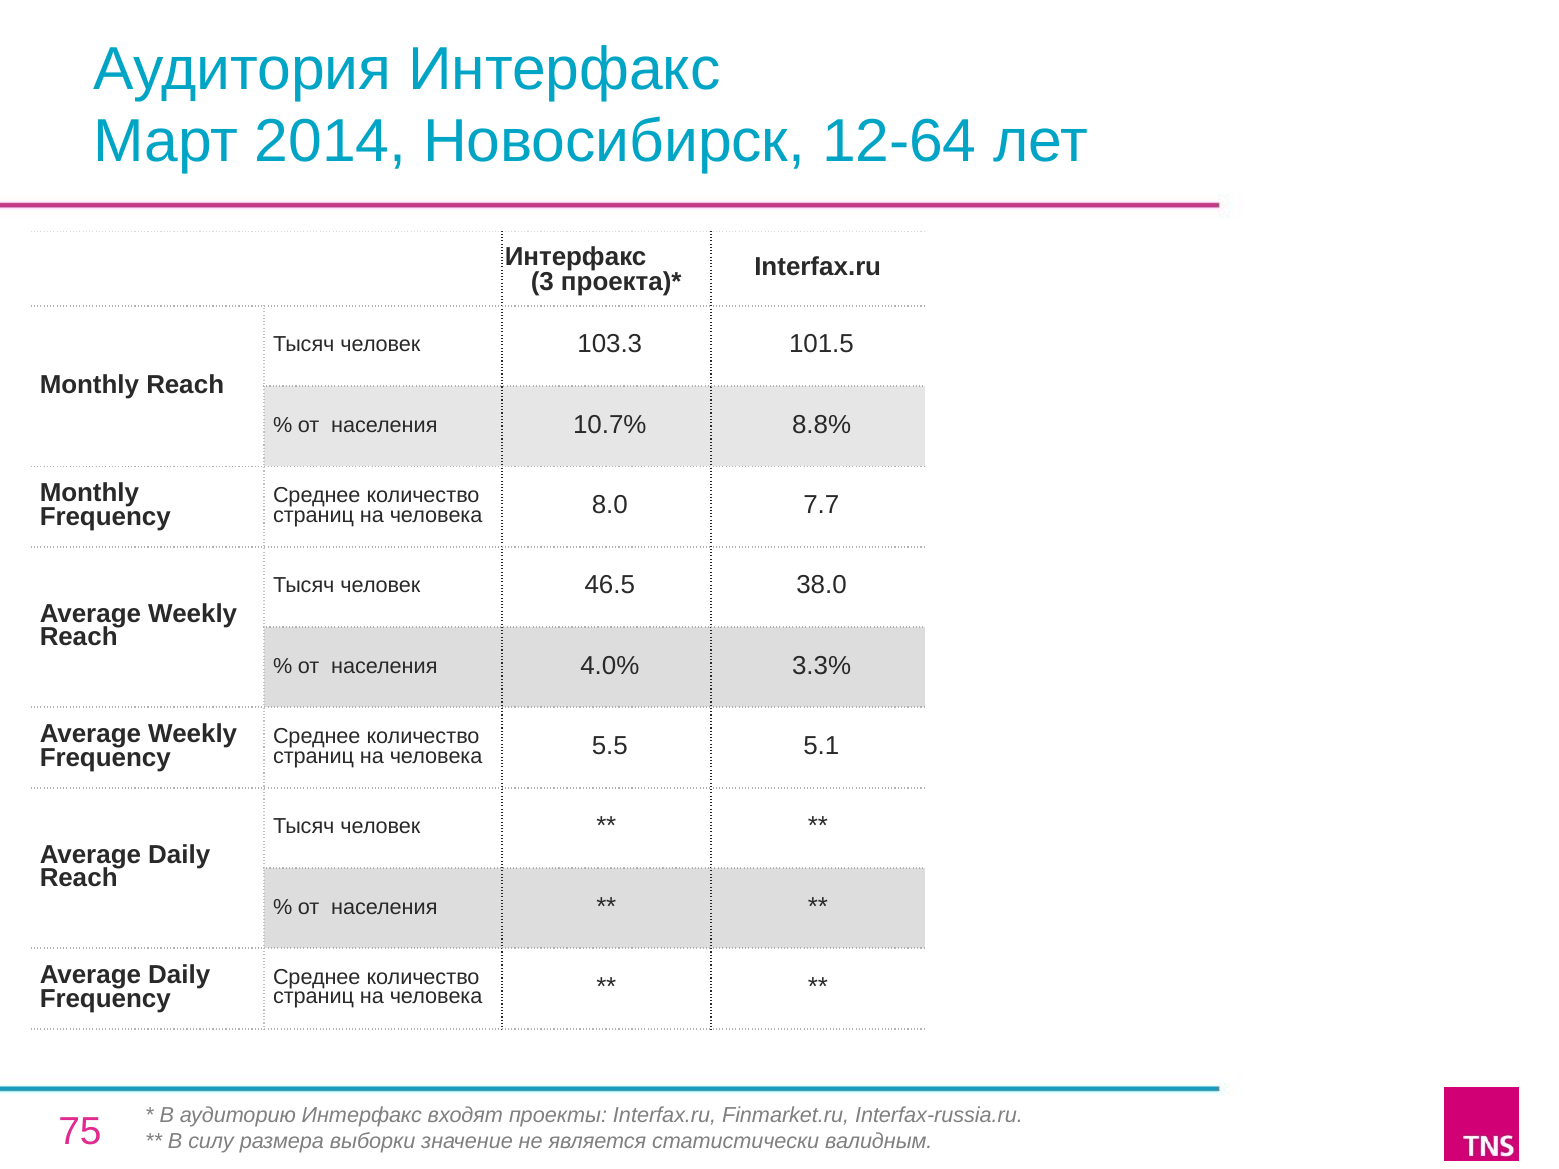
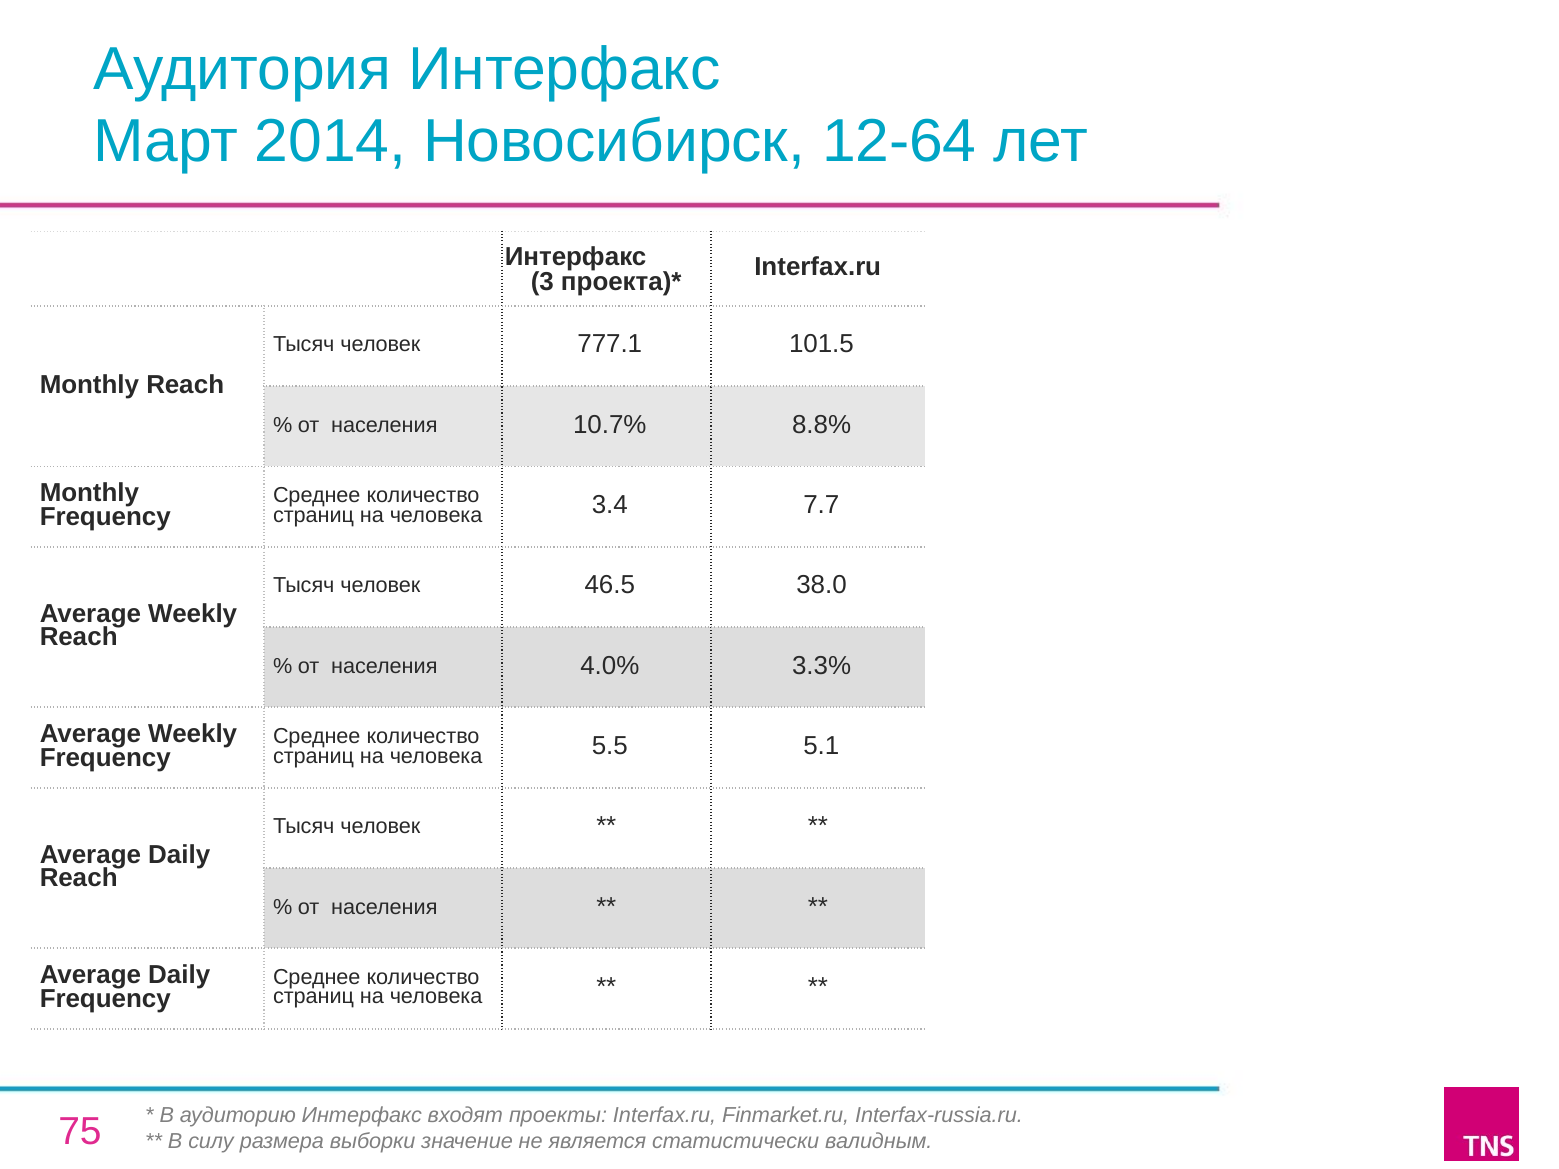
103.3: 103.3 -> 777.1 (610, 344)
8.0: 8.0 -> 3.4 (610, 505)
